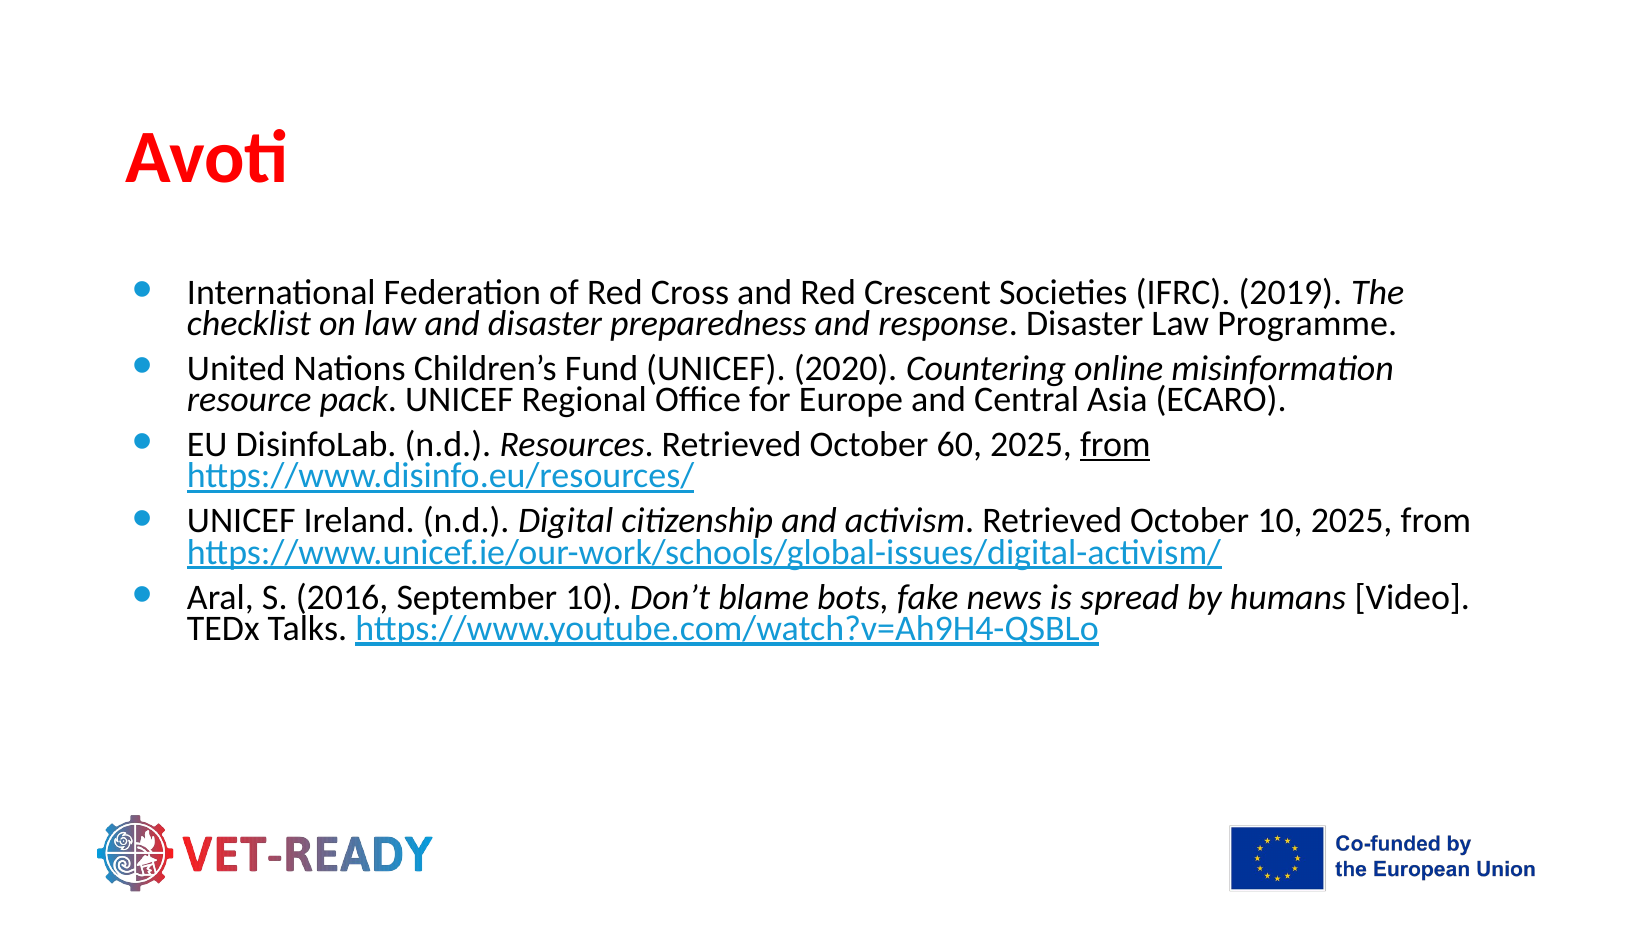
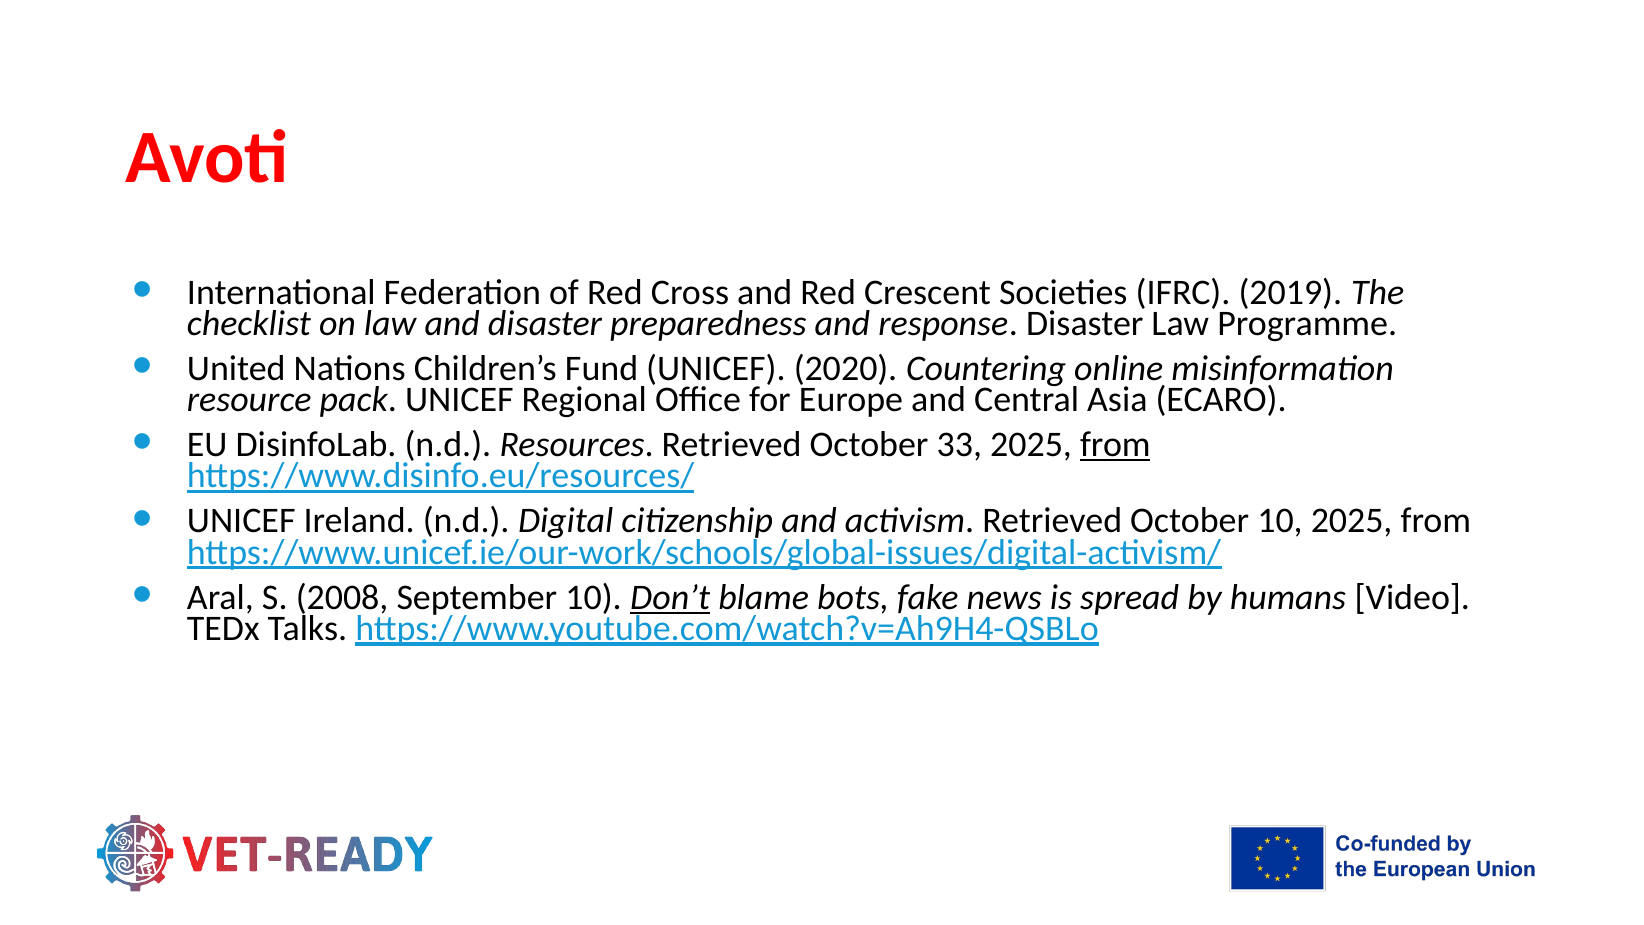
60: 60 -> 33 (959, 444)
2016: 2016 -> 2008 (342, 597)
Don’t underline: none -> present (670, 597)
